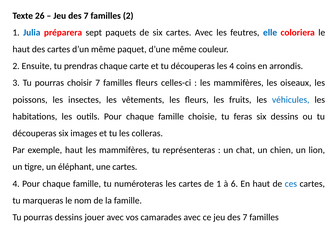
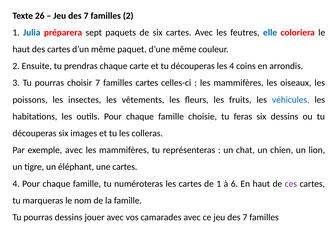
familles fleurs: fleurs -> cartes (147, 83)
exemple haut: haut -> avec (74, 150)
ces colour: blue -> purple (291, 183)
